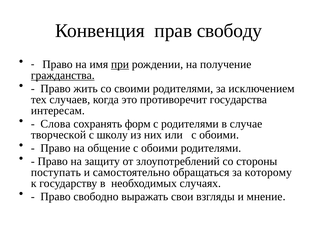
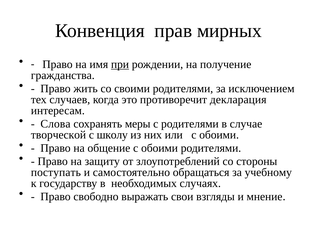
свободу: свободу -> мирных (229, 31)
гражданства underline: present -> none (63, 75)
государства: государства -> декларация (238, 99)
форм: форм -> меры (138, 124)
которому: которому -> учебному (268, 172)
